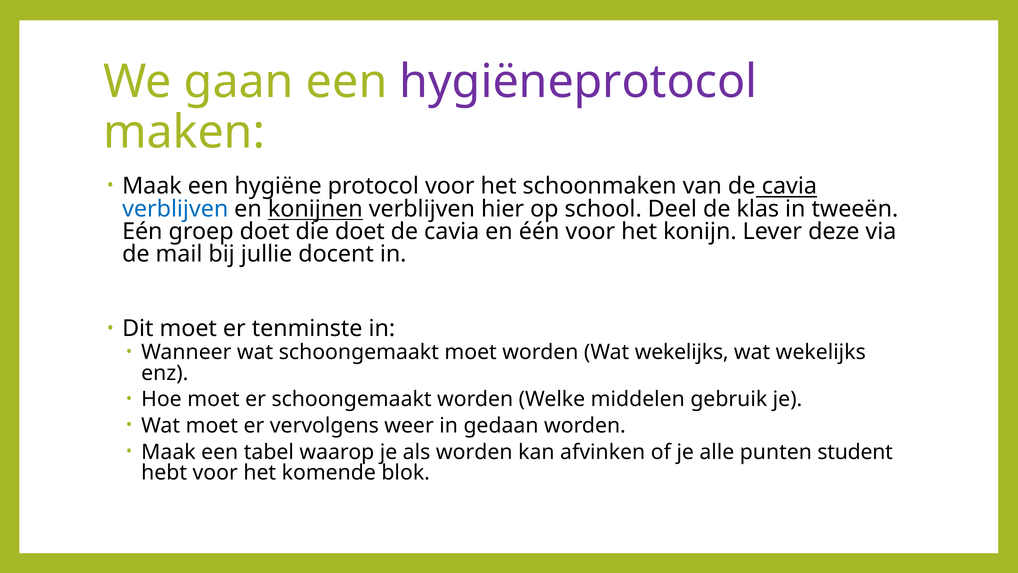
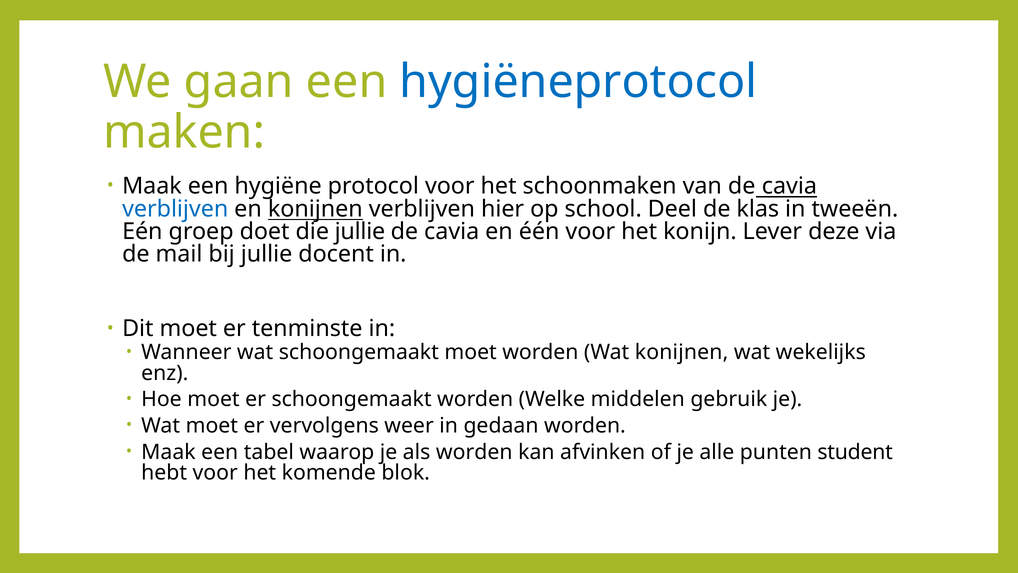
hygiëneprotocol colour: purple -> blue (578, 82)
die doet: doet -> jullie (360, 231)
worden Wat wekelijks: wekelijks -> konijnen (682, 352)
